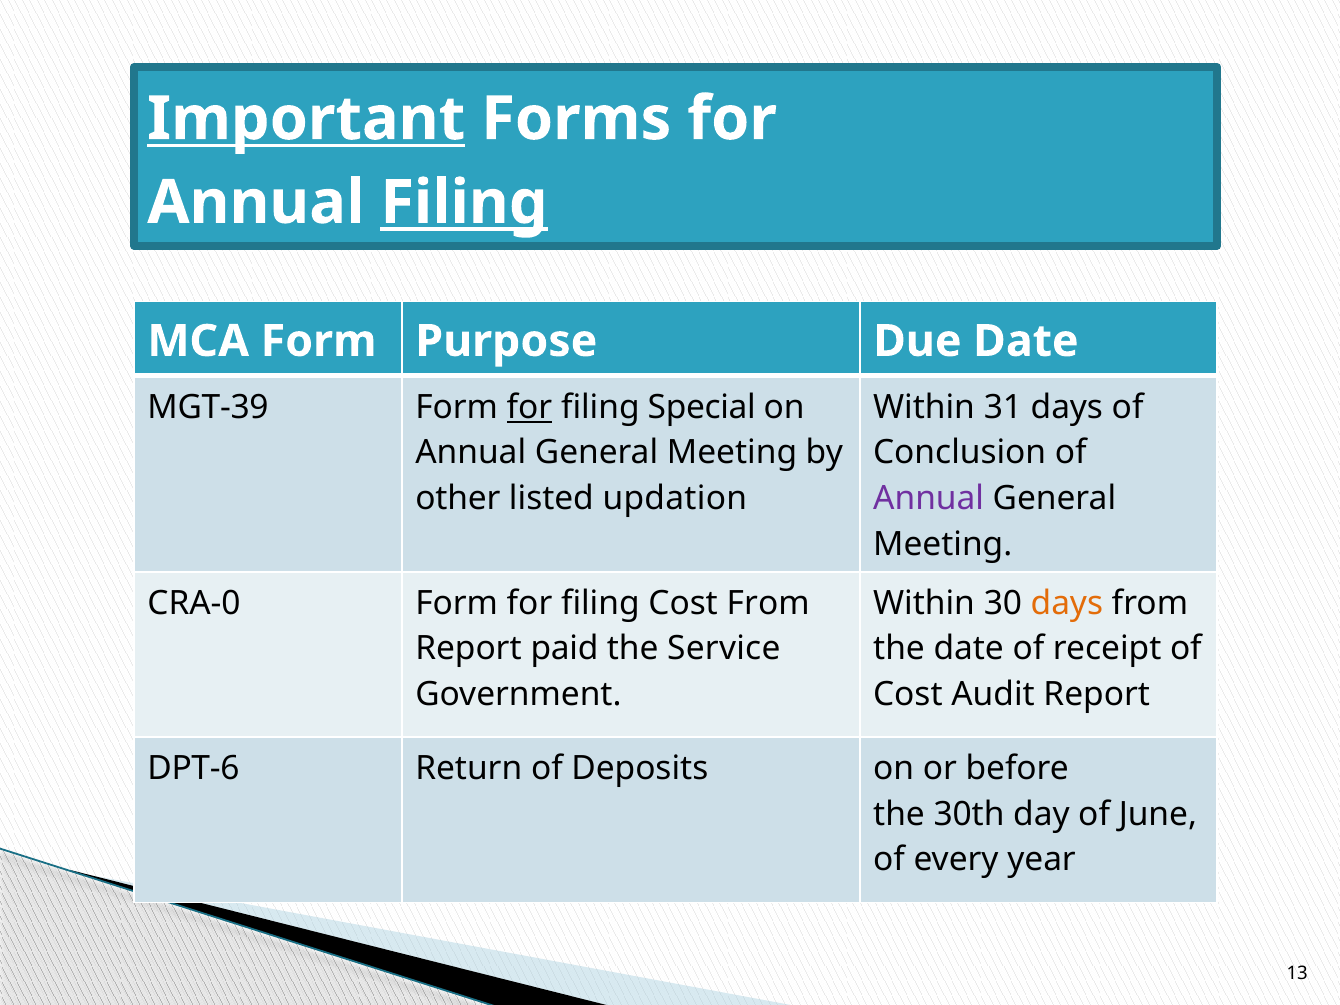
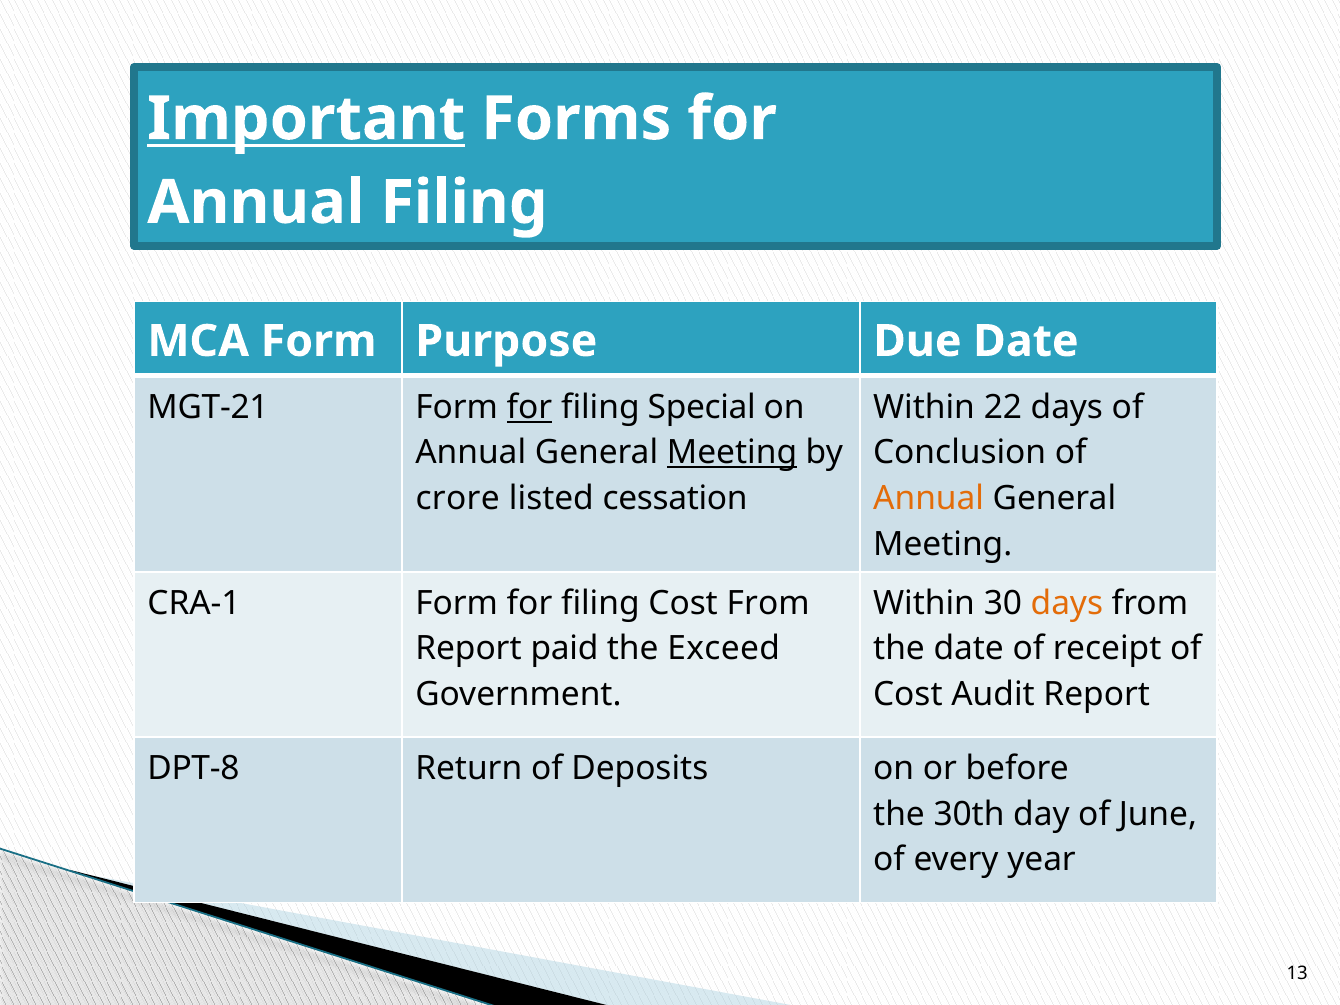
Filing underline: present -> none (464, 203)
MGT-39: MGT-39 -> MGT-21 (208, 407)
31: 31 -> 22 (1003, 407)
Meeting underline: none -> present (732, 453)
other: other -> crore (458, 498)
updation: updation -> cessation (675, 498)
Annual colour: purple -> orange (929, 498)
CRA-0: CRA-0 -> CRA-1 (194, 603)
Service: Service -> Exceed (724, 649)
DPT-6: DPT-6 -> DPT-8 (193, 769)
